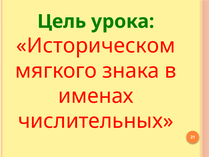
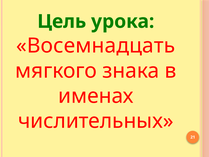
Историческом: Историческом -> Восемнадцать (96, 46)
